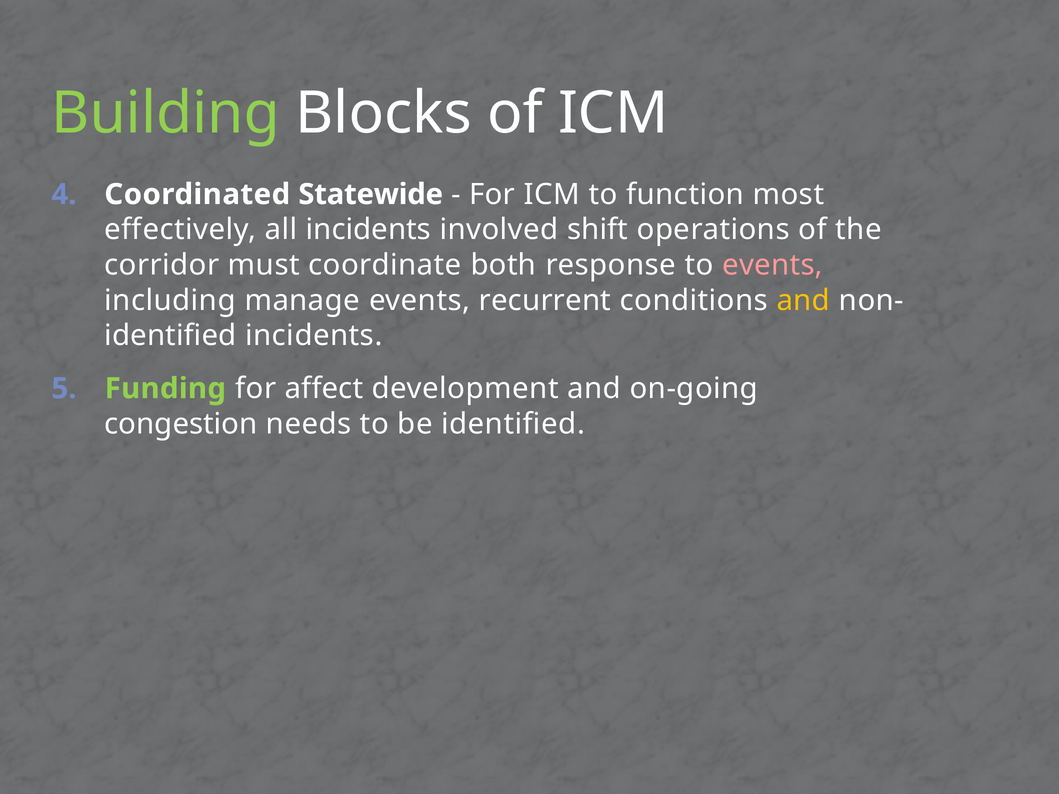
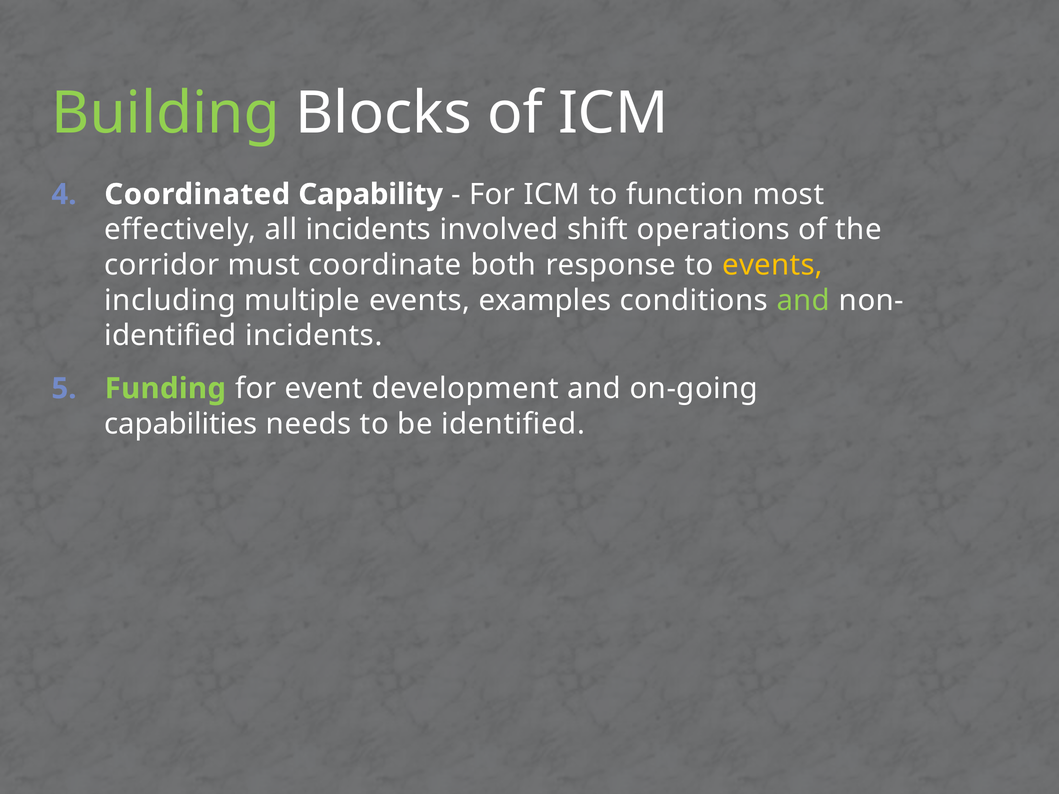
Statewide: Statewide -> Capability (371, 194)
events colour: pink -> yellow (772, 265)
manage: manage -> multiple (302, 300)
recurrent: recurrent -> examples (545, 300)
and colour: yellow -> light green (803, 300)
affect: affect -> event (324, 389)
congestion: congestion -> capabilities (181, 424)
